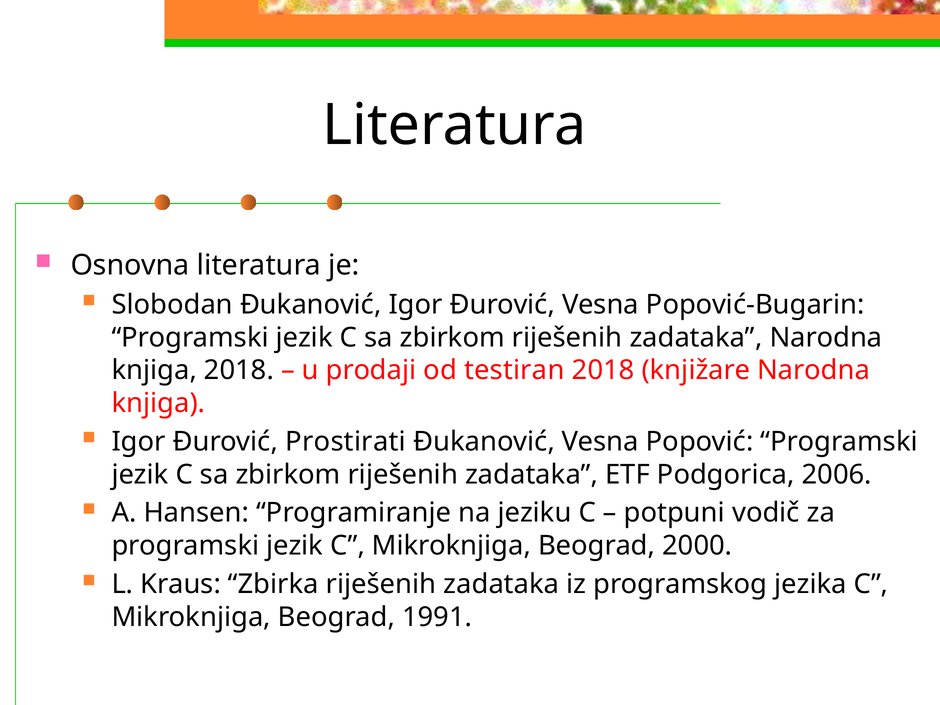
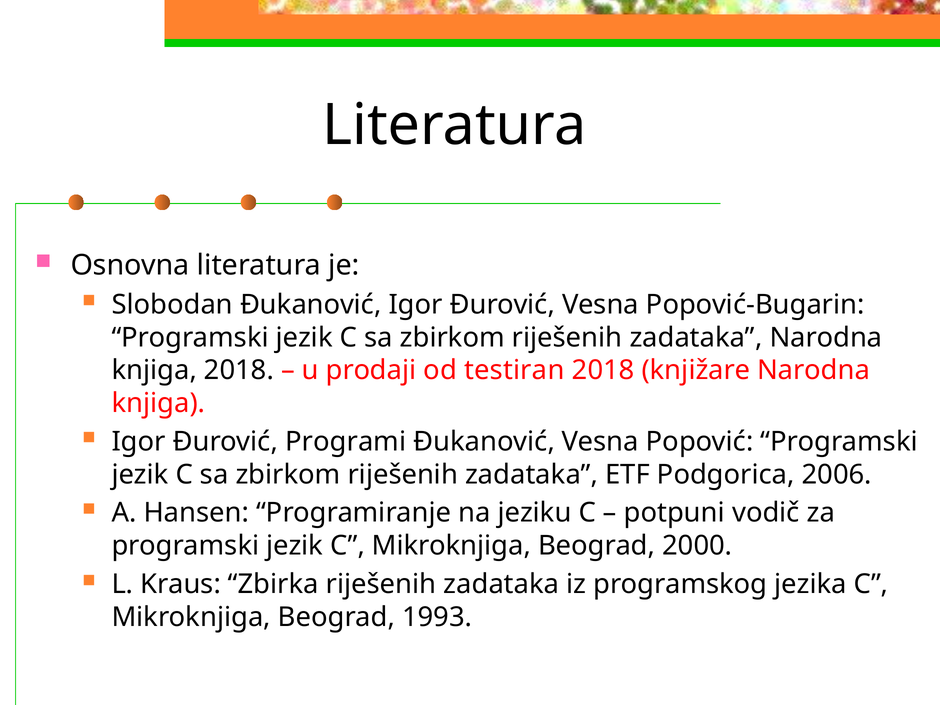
Prostirati: Prostirati -> Programi (346, 442)
1991: 1991 -> 1993 (437, 617)
